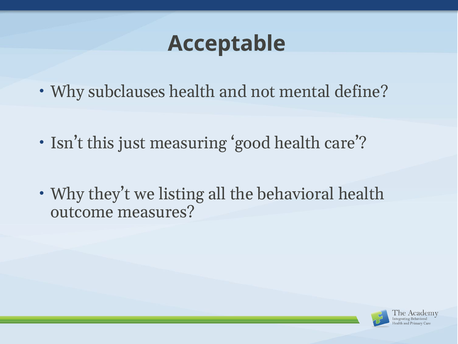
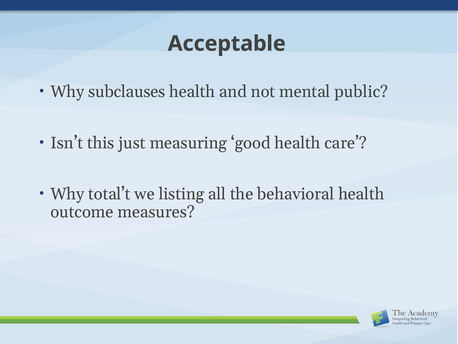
define: define -> public (361, 91)
they’t: they’t -> total’t (109, 194)
